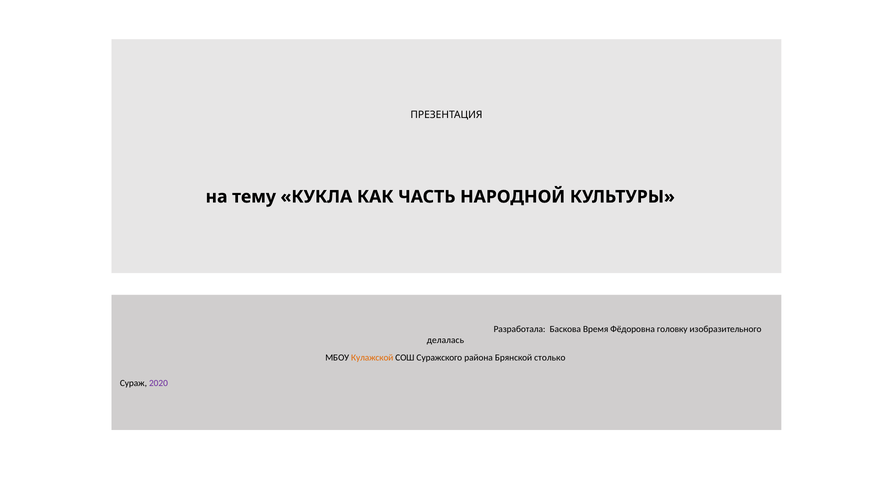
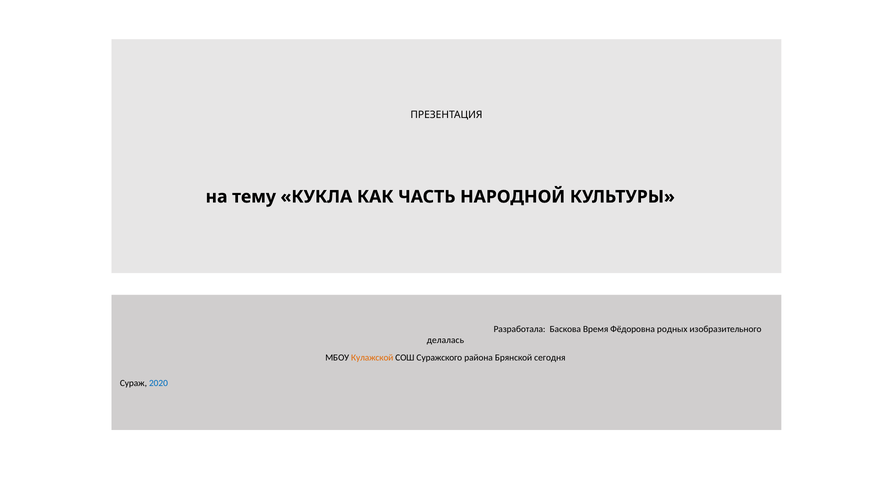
головку: головку -> родных (672, 329)
столько: столько -> сегодня (550, 358)
2020 colour: purple -> blue (158, 383)
